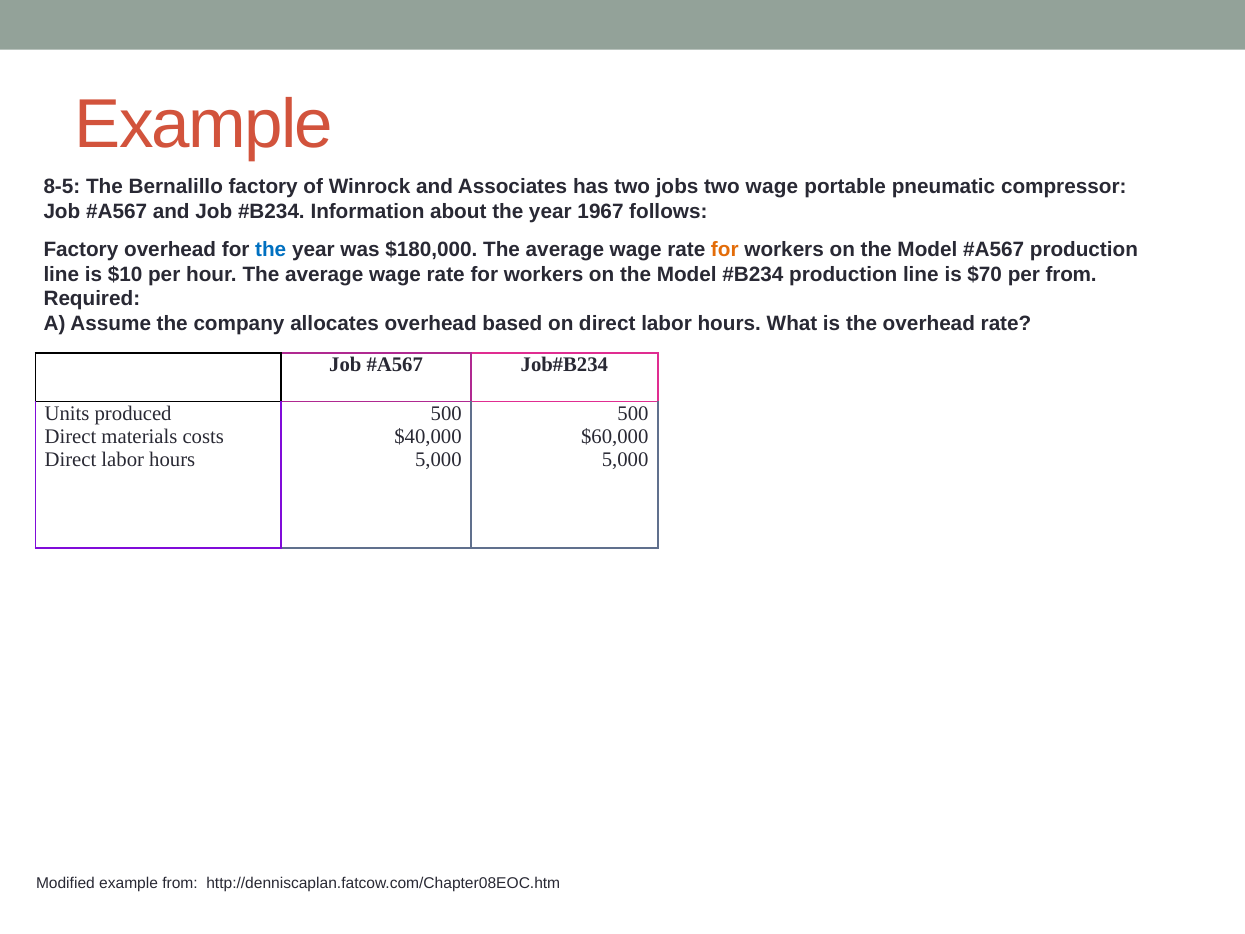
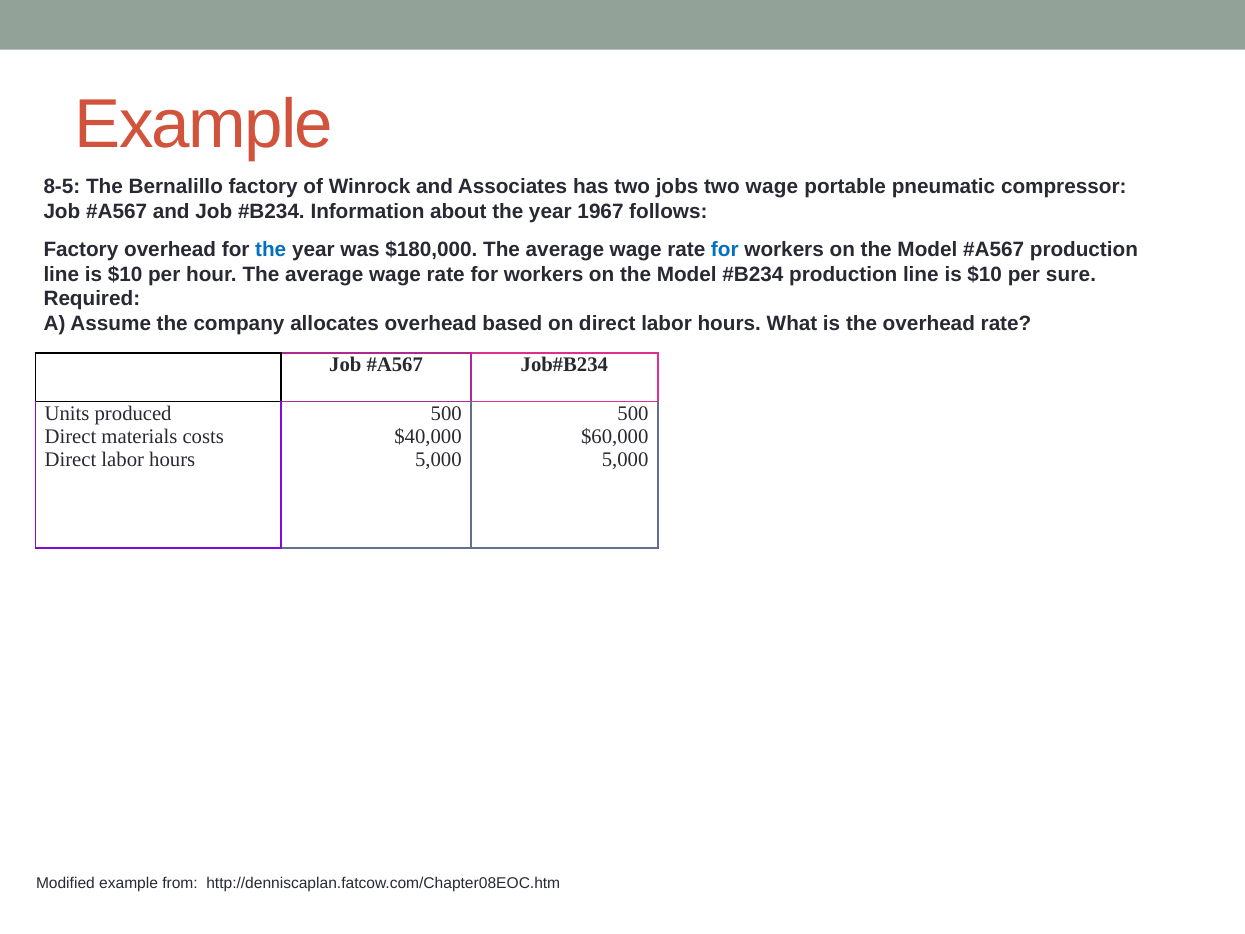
for colour: orange -> blue (725, 249)
$70: $70 -> $10 (985, 274)
per from: from -> sure (1071, 274)
